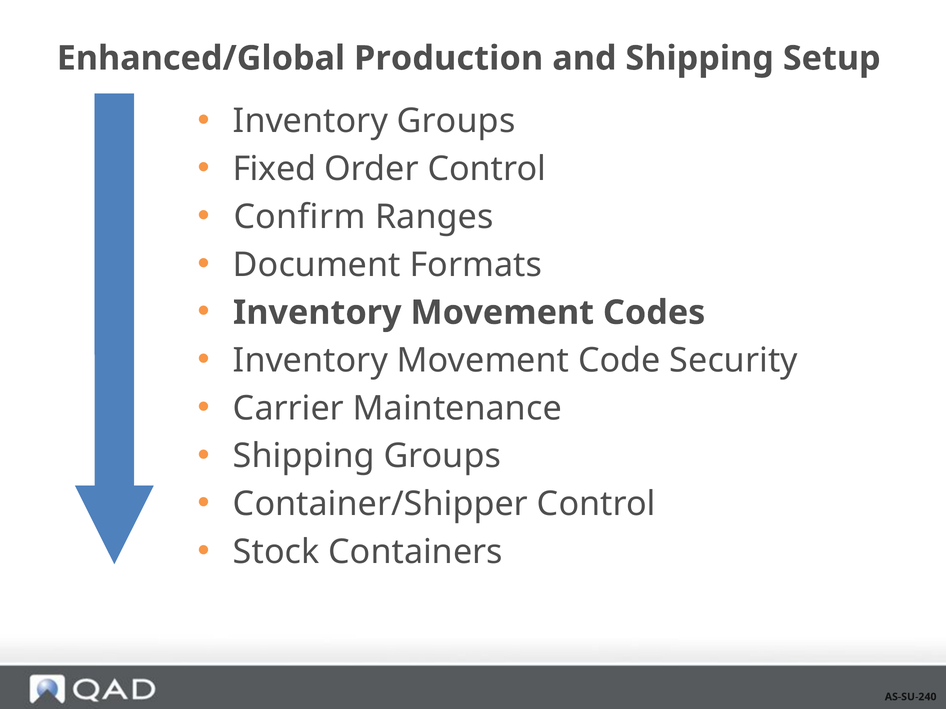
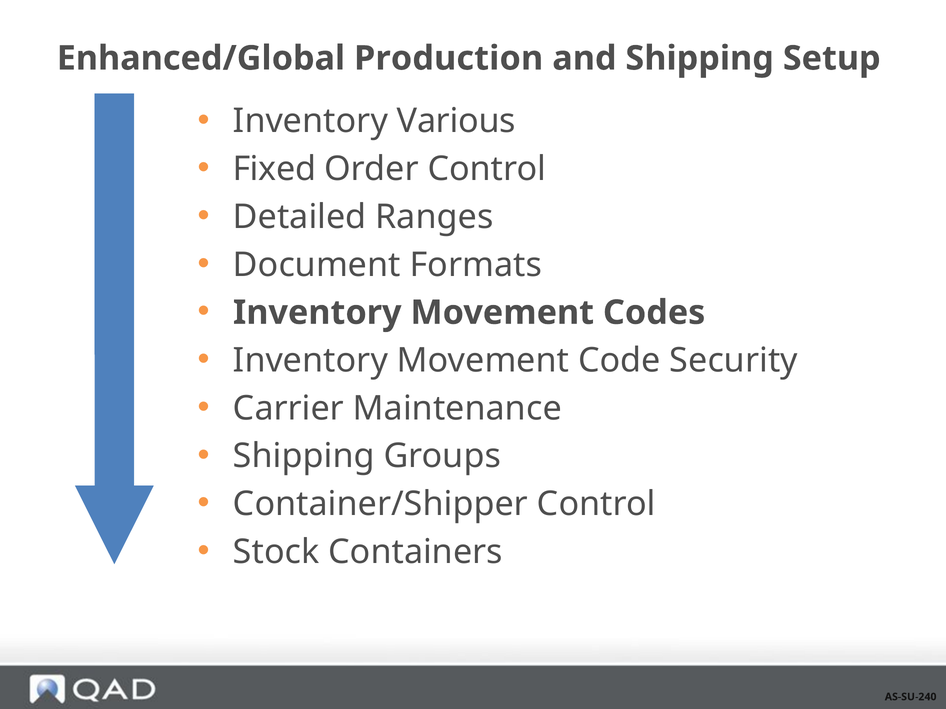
Inventory Groups: Groups -> Various (456, 121)
Confirm: Confirm -> Detailed (300, 217)
